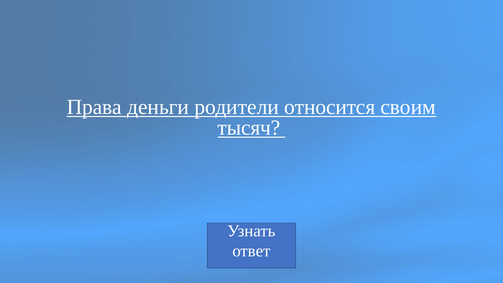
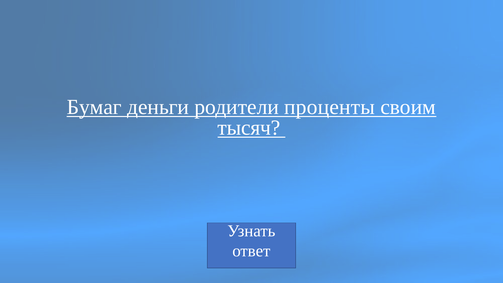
Права: Права -> Бумаг (94, 107)
относится: относится -> проценты (330, 107)
